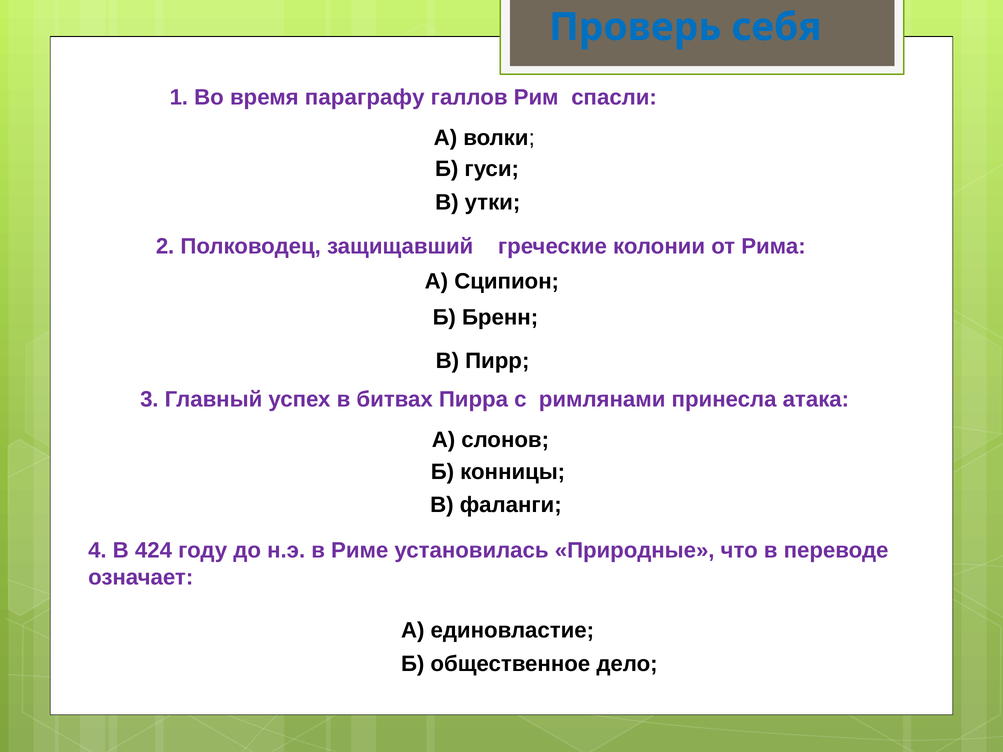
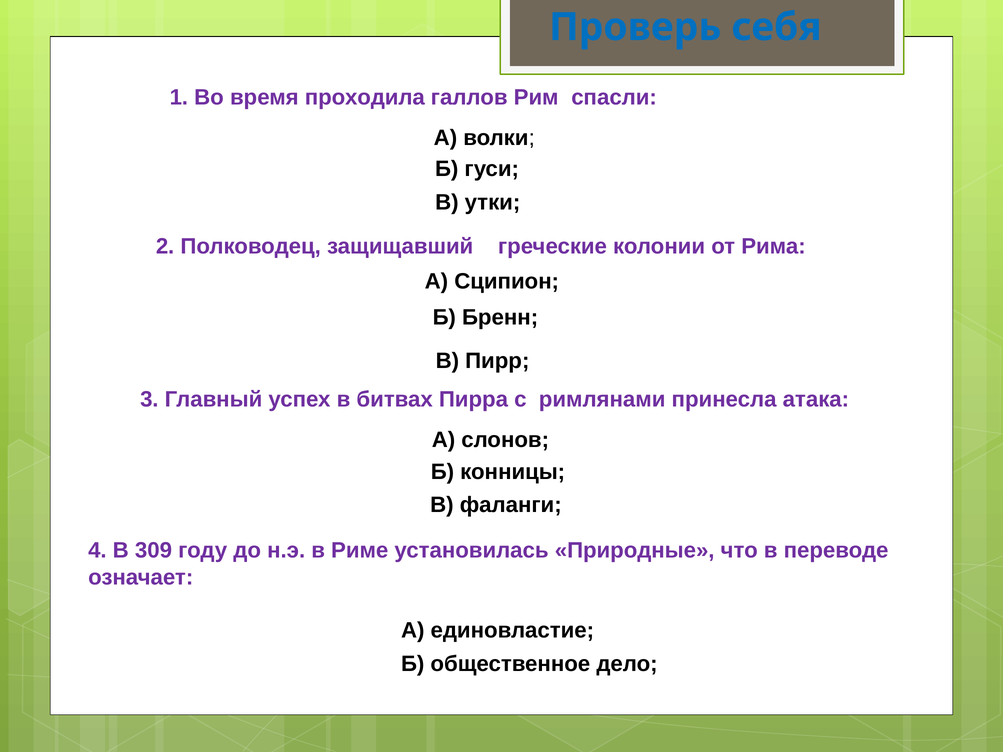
параграфу: параграфу -> проходила (365, 97)
424: 424 -> 309 (153, 551)
